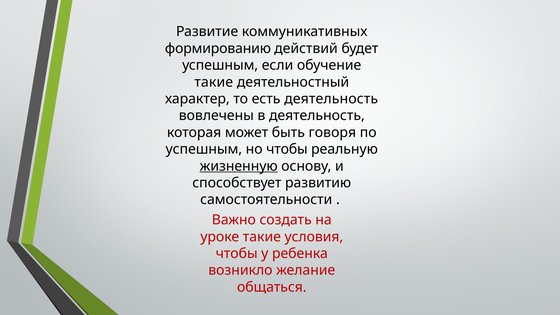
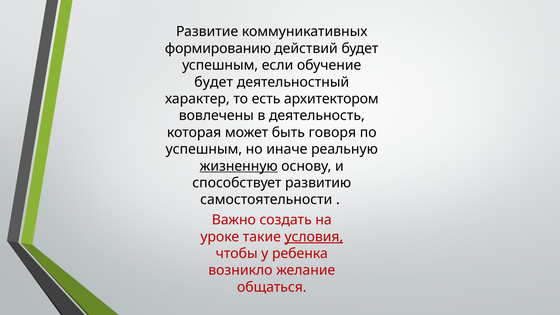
такие: такие -> будет (214, 82)
есть деятельность: деятельность -> архитектором (331, 99)
но чтобы: чтобы -> иначе (287, 149)
условия underline: none -> present (314, 237)
